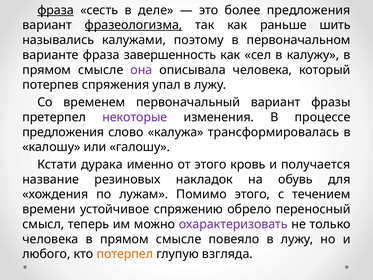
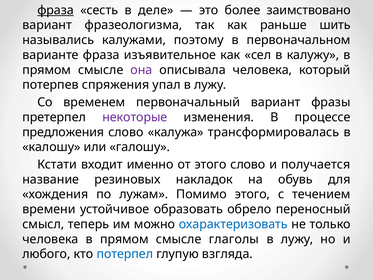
более предложения: предложения -> заимствовано (309, 10)
фразеологизма underline: present -> none (134, 25)
завершенность: завершенность -> изъявительное (170, 55)
дурака: дурака -> входит (102, 164)
этого кровь: кровь -> слово (248, 164)
спряжению: спряжению -> образовать (188, 209)
охарактеризовать colour: purple -> blue (233, 224)
повеяло: повеяло -> глаголы (234, 239)
потерпел colour: orange -> blue (125, 254)
